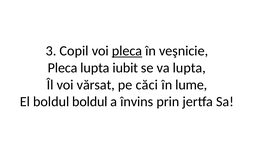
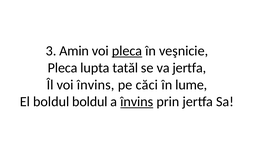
Copil: Copil -> Amin (74, 51)
iubit: iubit -> tatăl (125, 68)
va lupta: lupta -> jertfa (189, 68)
voi vărsat: vărsat -> învins (96, 85)
învins underline: none -> present (137, 102)
